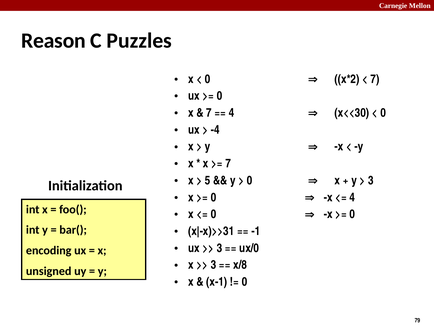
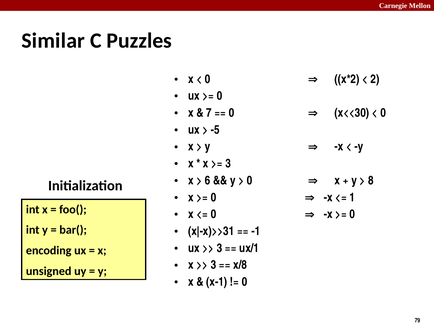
Reason: Reason -> Similar (53, 41)
7: 7 -> 2 (375, 79)
4: 4 -> 0 (232, 113)
-4: -4 -> -5 (215, 130)
7: 7 -> 3 (228, 163)
5: 5 -> 6 (208, 180)
3: 3 -> 8 (371, 180)
4: 4 -> 1 (352, 197)
ux/0: ux/0 -> ux/1 (249, 248)
